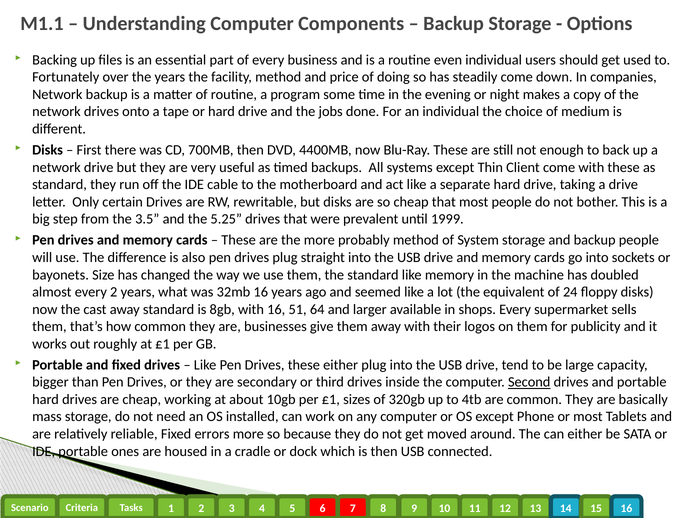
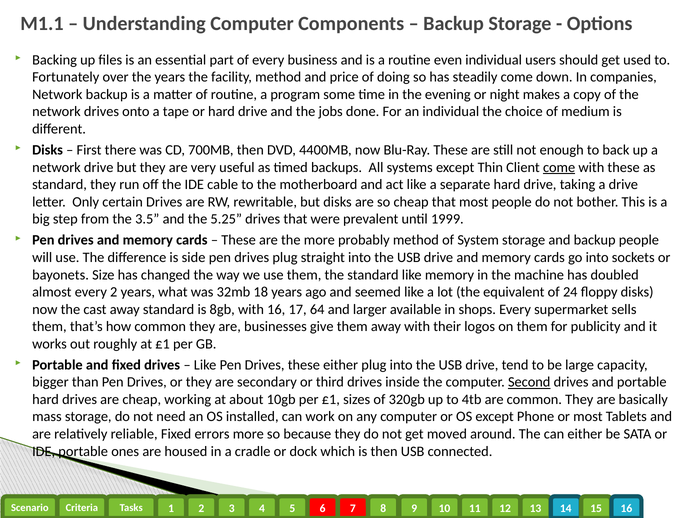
come underline: none -> present (559, 167)
also: also -> side (194, 257)
32mb 16: 16 -> 18 (261, 292)
51: 51 -> 17 (298, 309)
